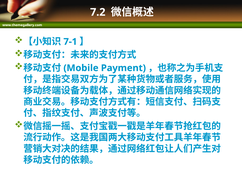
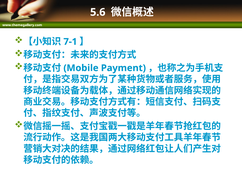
7.2: 7.2 -> 5.6 (98, 12)
